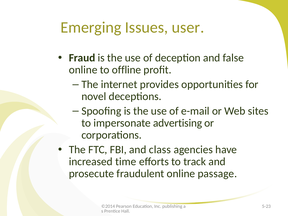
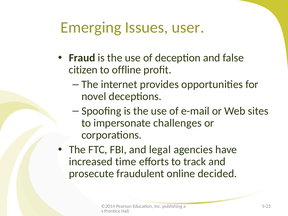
online: online -> citizen (83, 70)
advertising: advertising -> challenges (177, 123)
class: class -> legal (160, 150)
passage: passage -> decided (217, 174)
